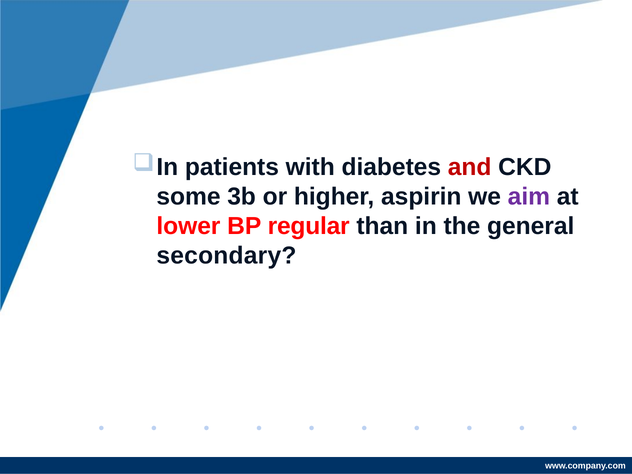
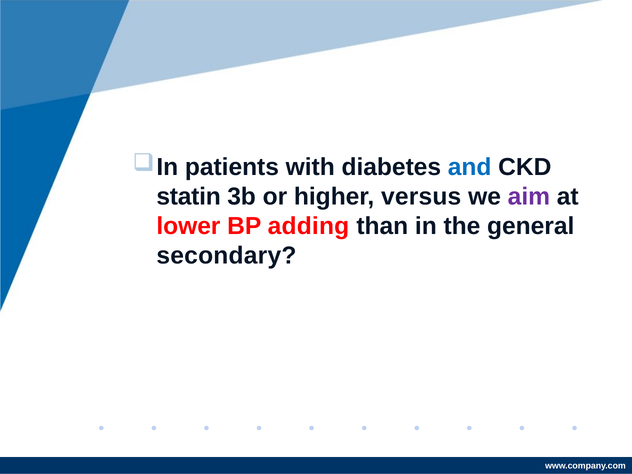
and colour: red -> blue (470, 167)
some: some -> statin (189, 197)
aspirin: aspirin -> versus (421, 197)
regular: regular -> adding (308, 226)
